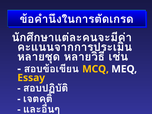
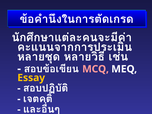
MCQ colour: yellow -> pink (96, 69)
